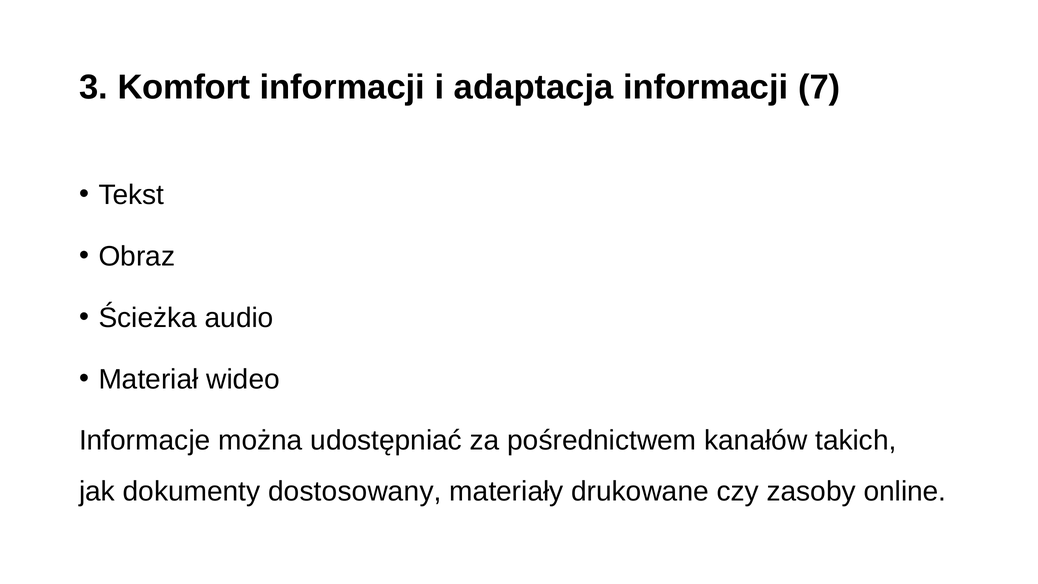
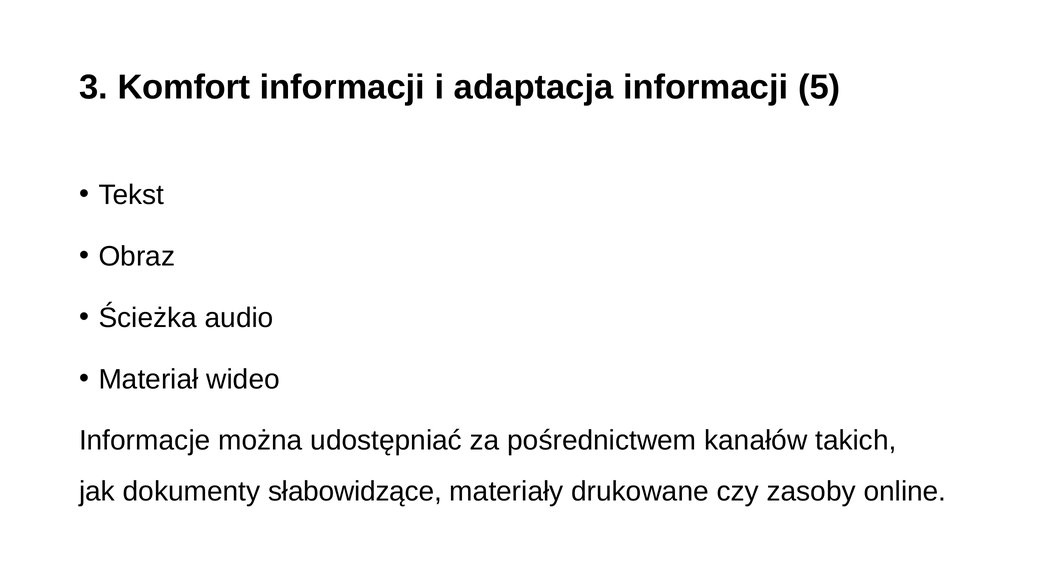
7: 7 -> 5 (819, 87)
dostosowany: dostosowany -> słabowidzące (355, 491)
